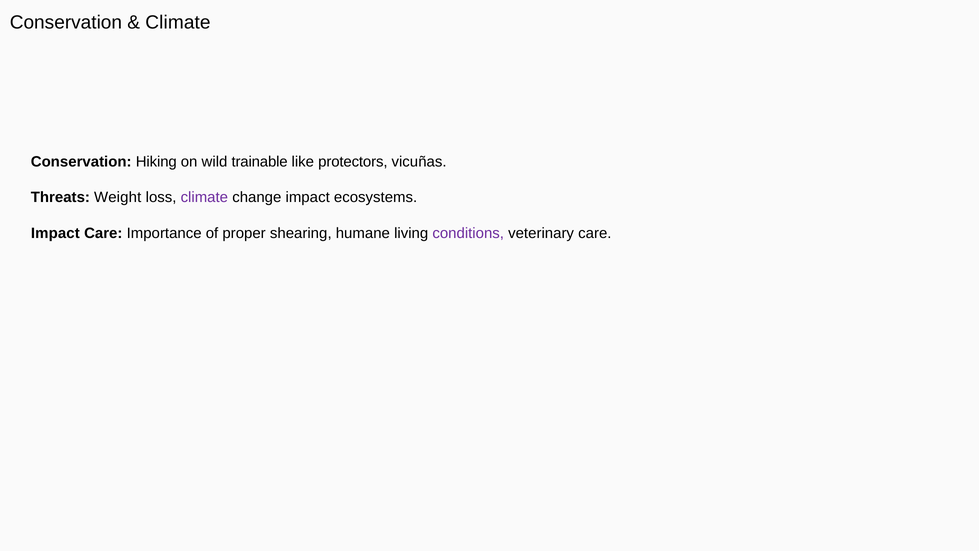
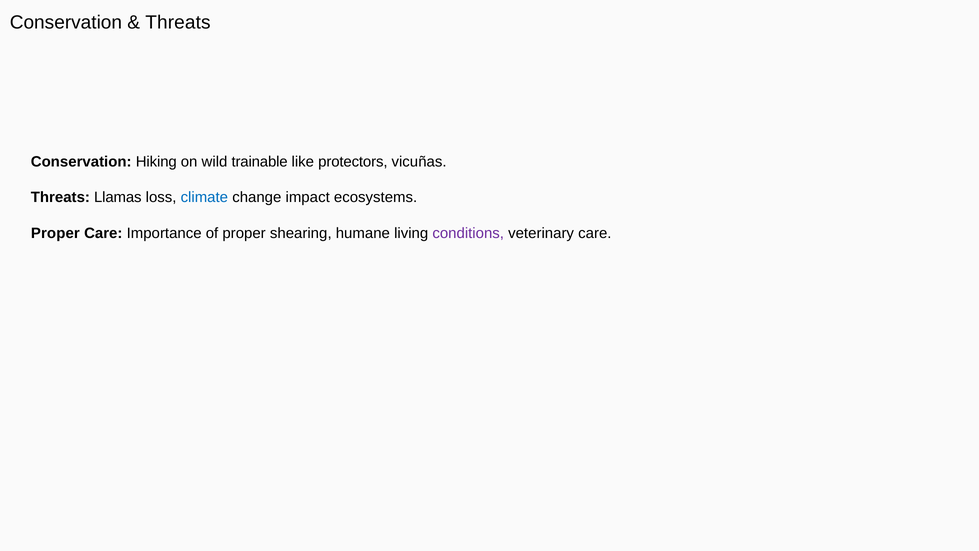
Climate: Climate -> Threats (178, 23)
Weight: Weight -> Llamas (118, 197)
climate colour: purple -> blue (204, 197)
Impact: Impact -> Proper (55, 233)
